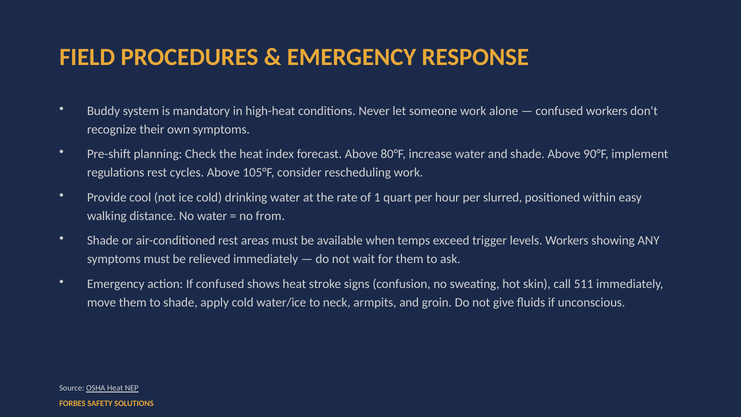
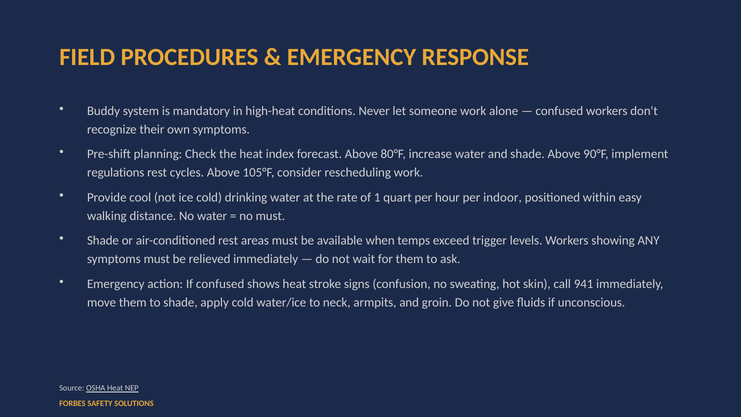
slurred: slurred -> indoor (503, 197)
no from: from -> must (270, 216)
511: 511 -> 941 (584, 284)
